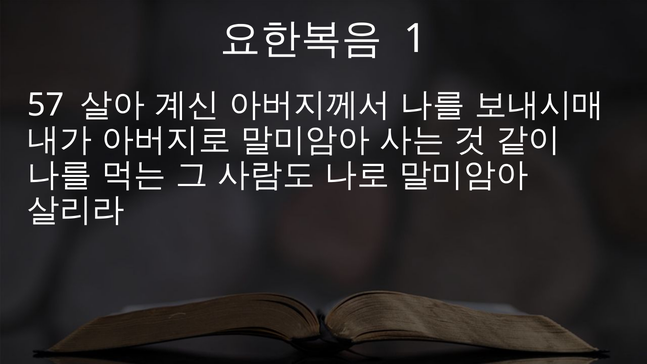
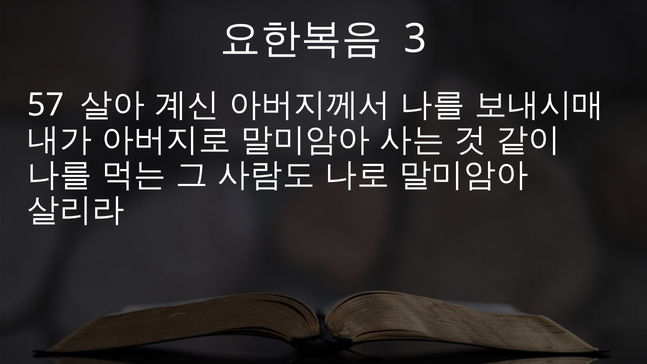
1: 1 -> 3 (415, 39)
